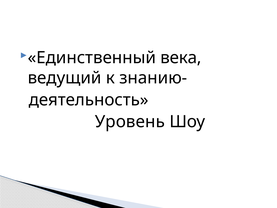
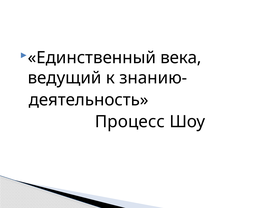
Уровень: Уровень -> Процесс (130, 122)
